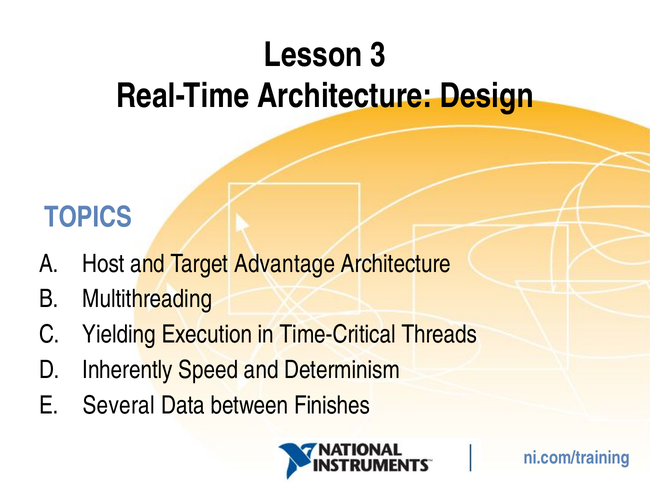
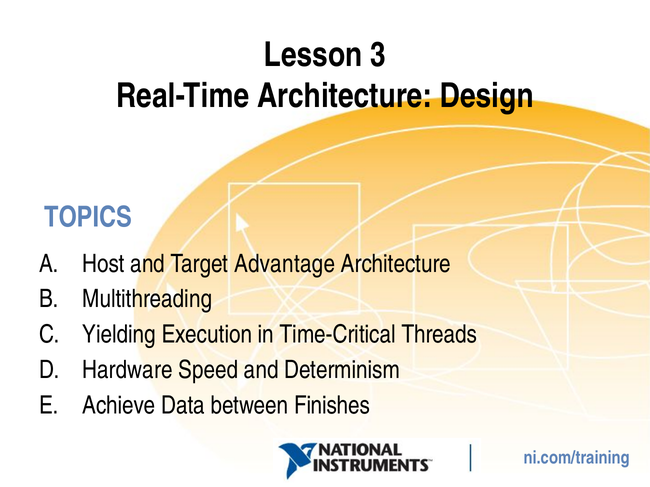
Inherently: Inherently -> Hardware (127, 370)
Several: Several -> Achieve (119, 406)
